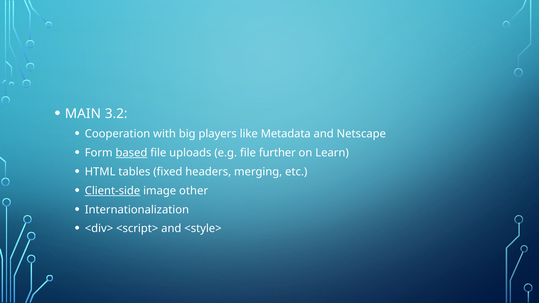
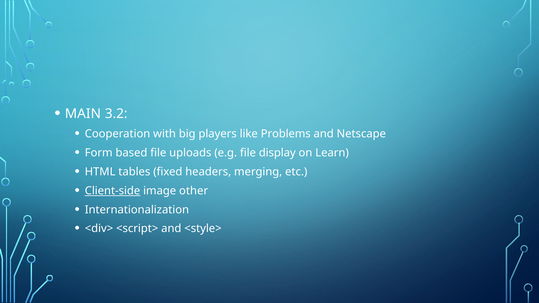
Metadata: Metadata -> Problems (286, 134)
based underline: present -> none (131, 153)
further: further -> display (277, 153)
